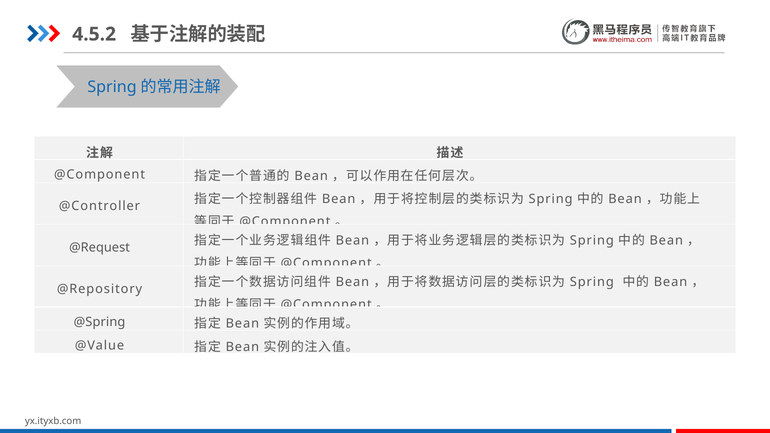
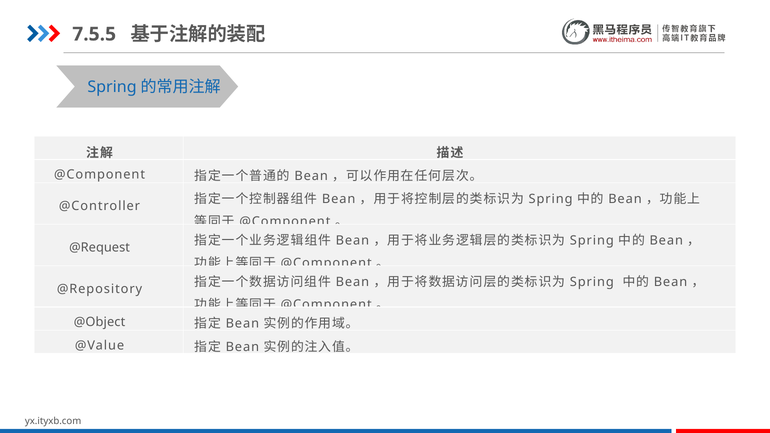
4.5.2: 4.5.2 -> 7.5.5 (94, 34)
@Spring: @Spring -> @Object (100, 322)
